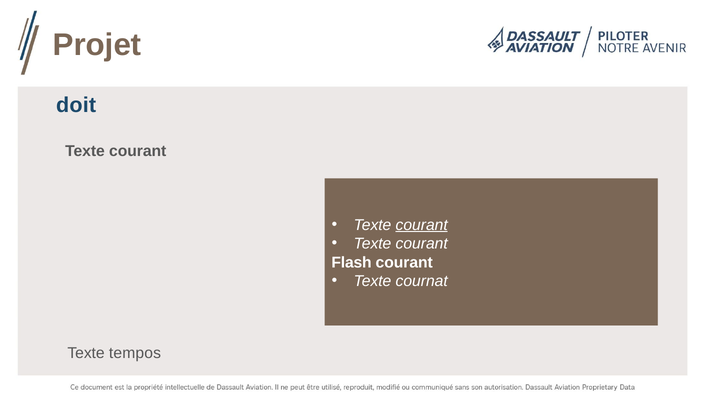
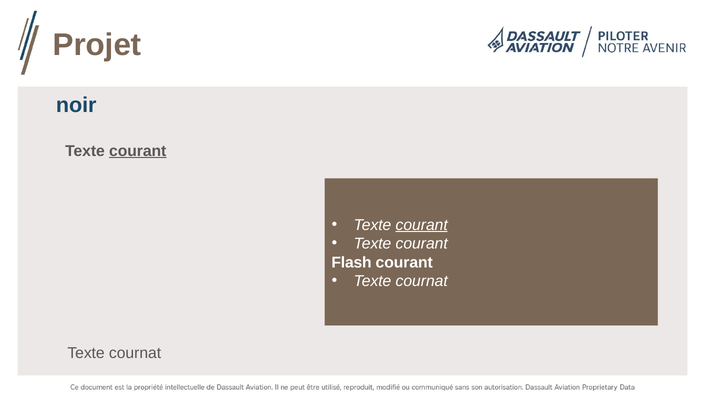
doit: doit -> noir (76, 105)
courant underline: none -> present (138, 151)
tempos: tempos -> cournat (135, 354)
